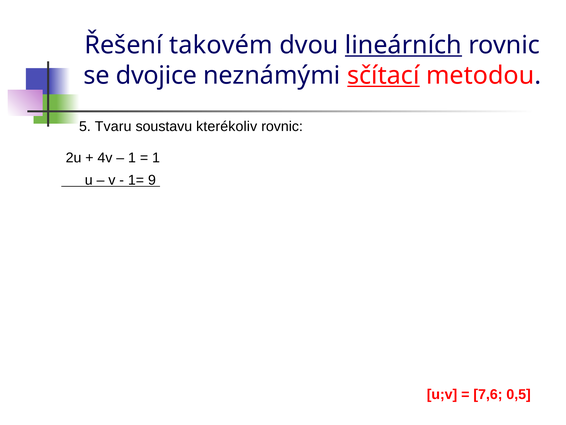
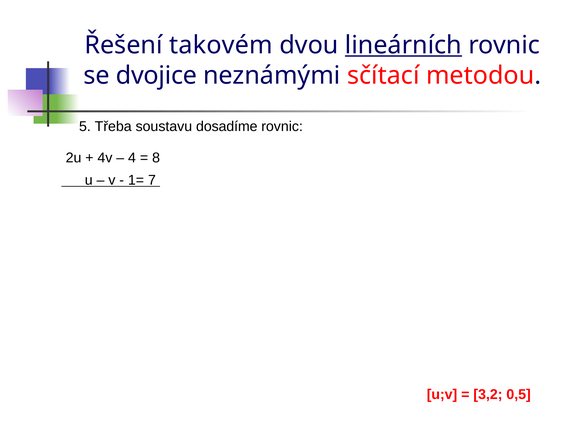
sčítací underline: present -> none (383, 75)
Tvaru: Tvaru -> Třeba (113, 126)
kterékoliv: kterékoliv -> dosadíme (227, 126)
1: 1 -> 4 (132, 158)
1: 1 -> 8 (156, 158)
9: 9 -> 7 (152, 180)
7,6: 7,6 -> 3,2 (488, 394)
